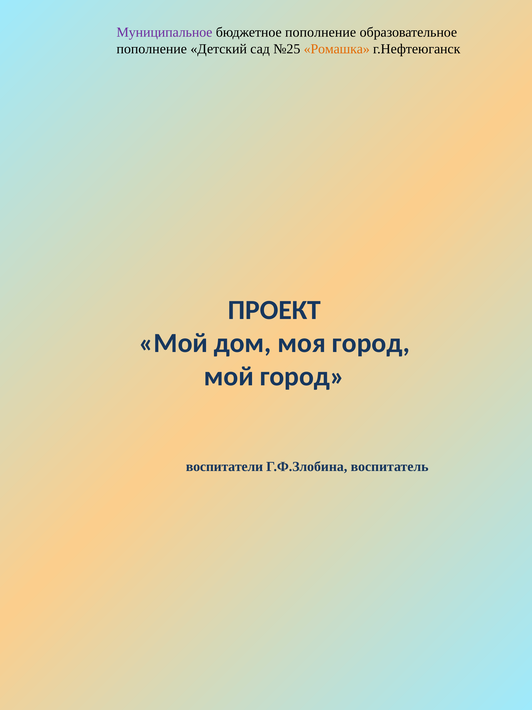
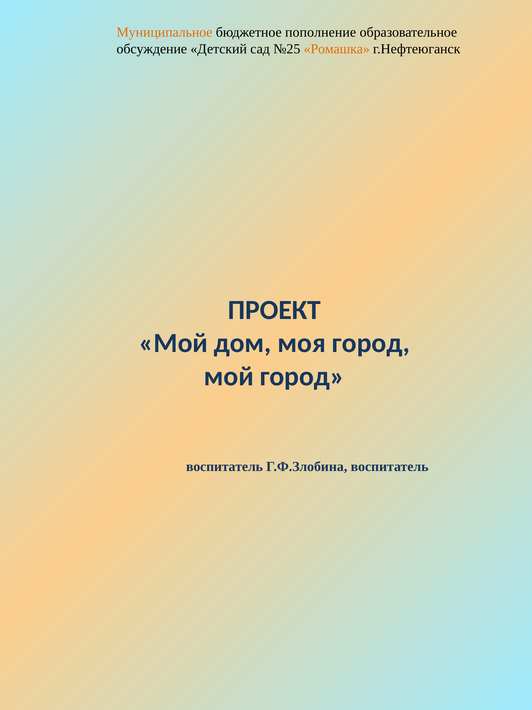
Муниципальное colour: purple -> orange (164, 32)
пополнение: пополнение -> обсуждение (152, 49)
воспитатели: воспитатели -> воспитатель (224, 466)
